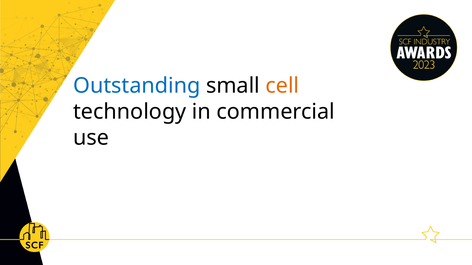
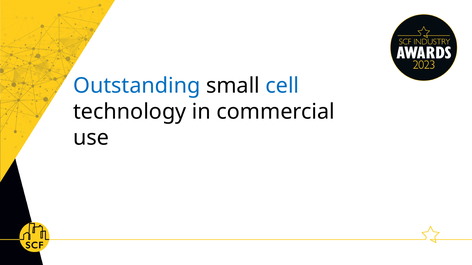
cell colour: orange -> blue (282, 86)
